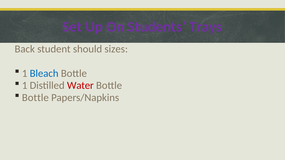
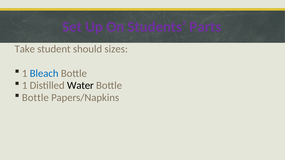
Trays: Trays -> Parts (205, 27)
Back: Back -> Take (25, 49)
Water colour: red -> black (80, 86)
